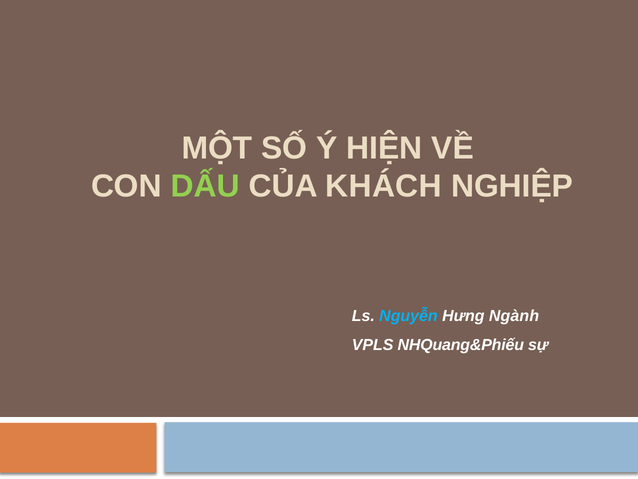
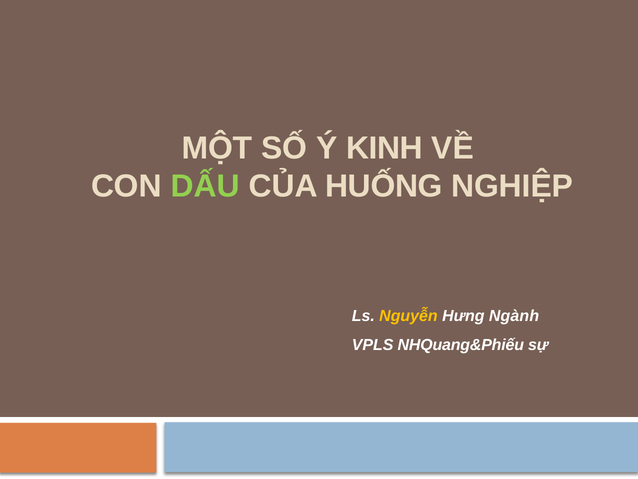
HIỆN: HIỆN -> KINH (385, 148)
KHÁCH: KHÁCH -> HUỐNG (384, 186)
Nguyễn colour: light blue -> yellow (408, 316)
